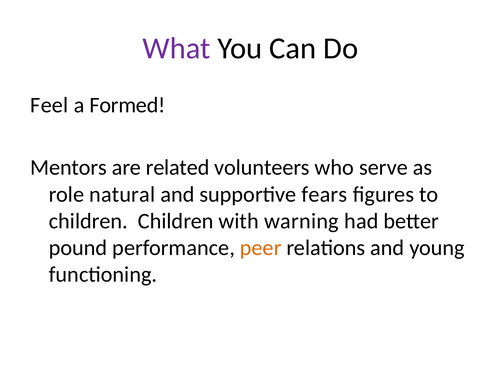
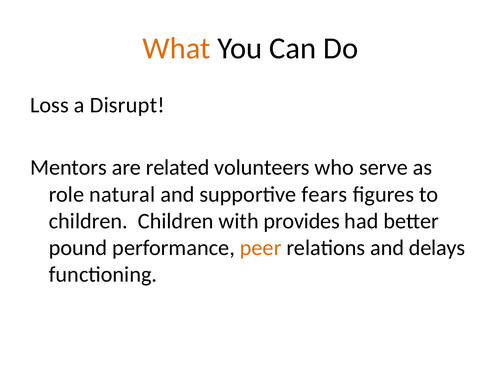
What colour: purple -> orange (177, 48)
Feel: Feel -> Loss (49, 105)
Formed: Formed -> Disrupt (127, 105)
warning: warning -> provides (302, 221)
young: young -> delays (437, 248)
